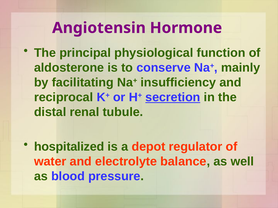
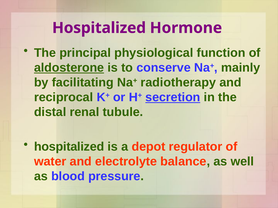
Angiotensin: Angiotensin -> Hospitalized (99, 28)
aldosterone underline: none -> present (69, 68)
insufficiency: insufficiency -> radiotherapy (178, 83)
